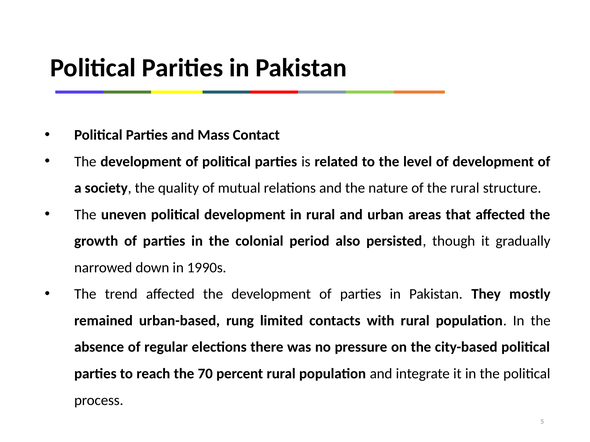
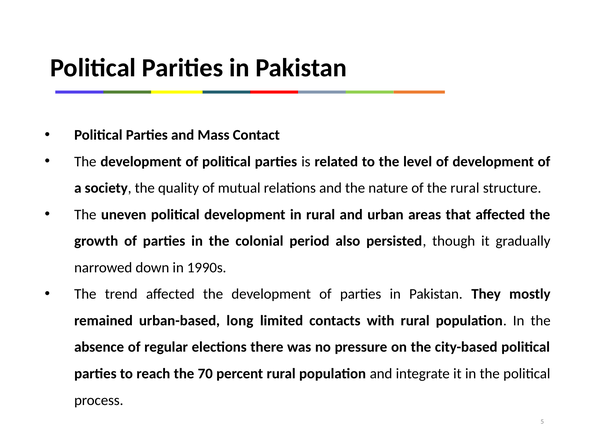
rung: rung -> long (240, 321)
